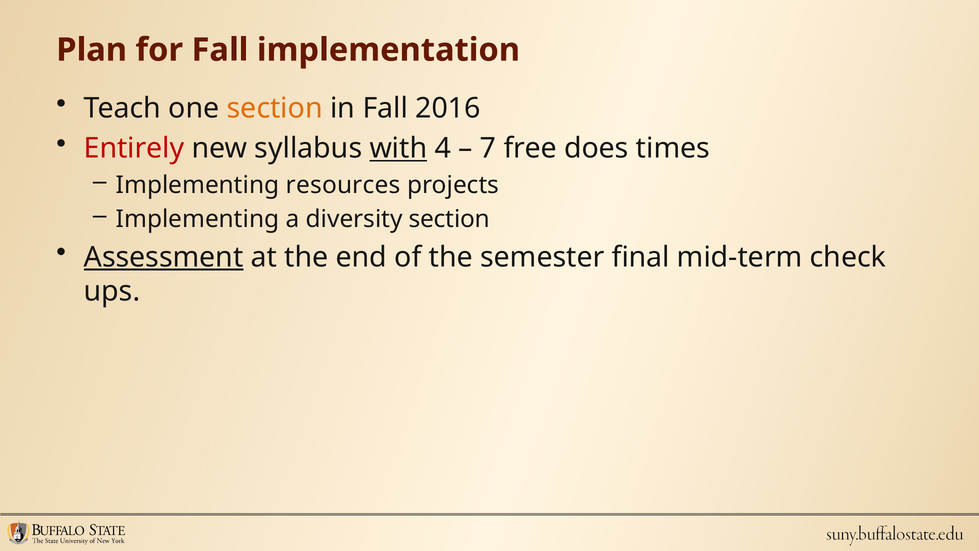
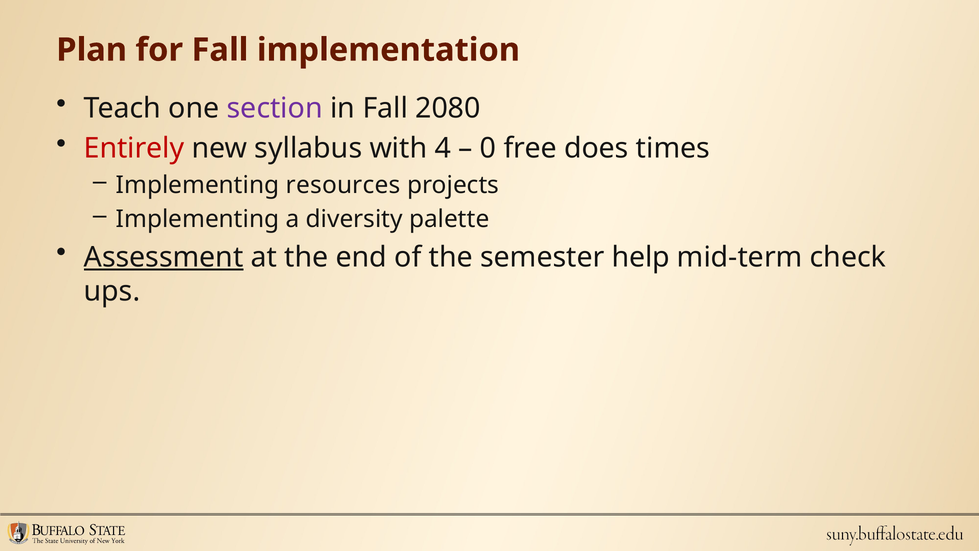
section colour: orange -> purple (275, 108)
2016: 2016 -> 2080 (448, 108)
with underline: present -> none (398, 148)
7: 7 -> 0 (488, 148)
diversity section: section -> palette (449, 219)
final: final -> help (641, 257)
